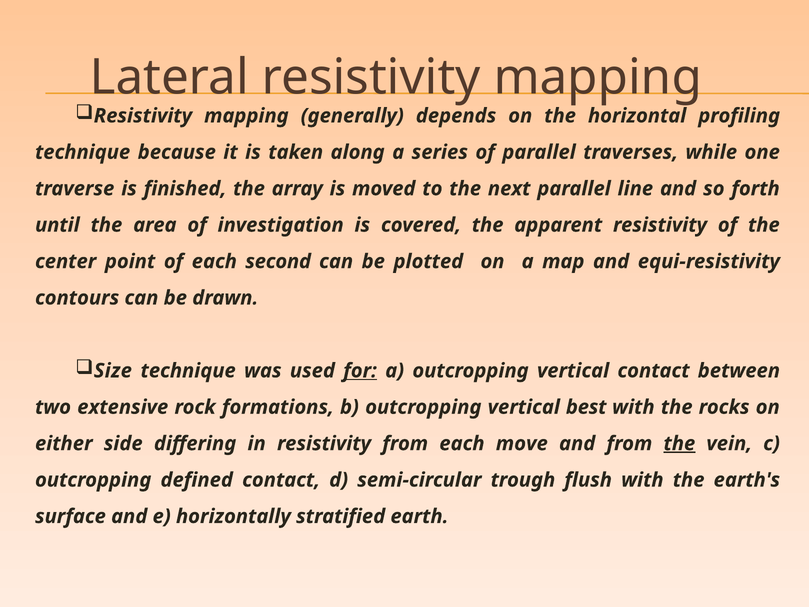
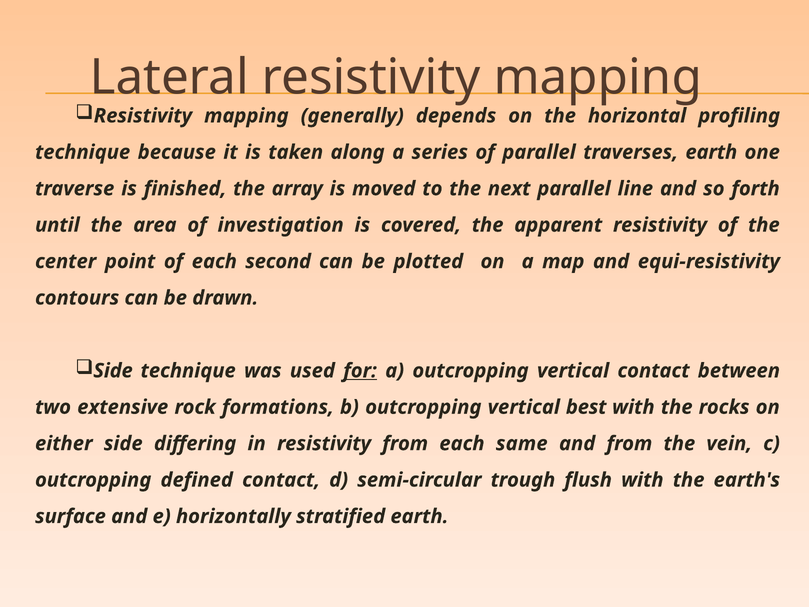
traverses while: while -> earth (711, 152)
Size: Size -> Side (113, 371)
move: move -> same (522, 443)
the underline: present -> none (679, 443)
